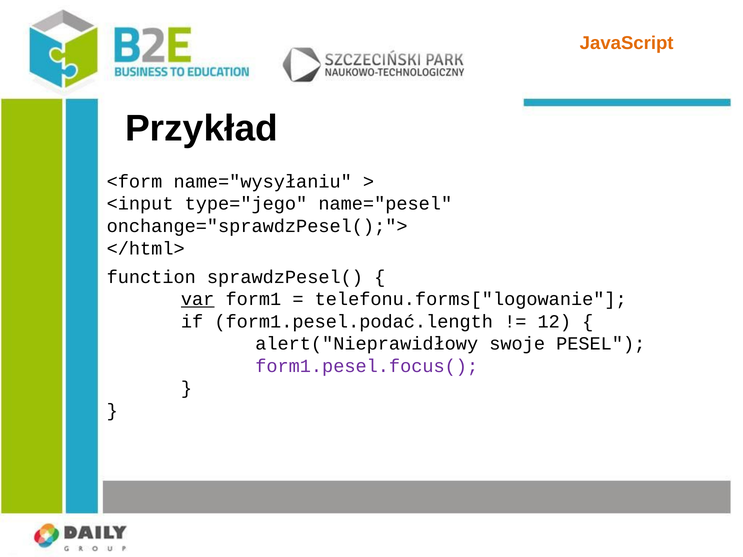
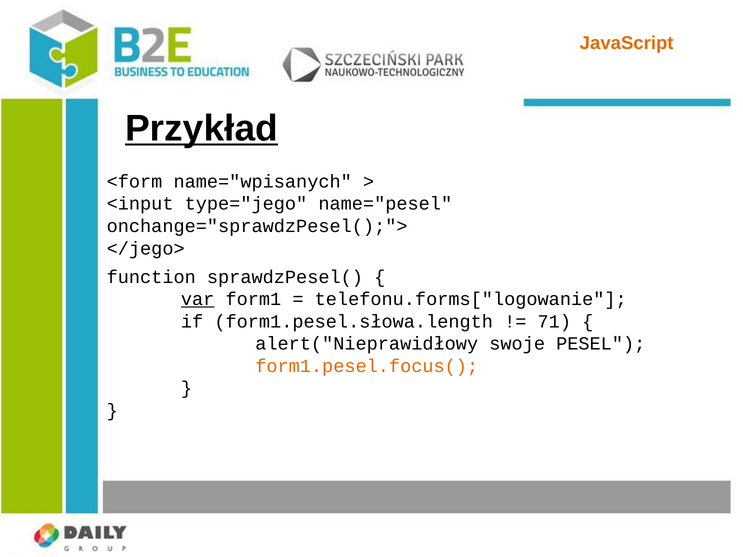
Przykład underline: none -> present (202, 128)
name="wysyłaniu: name="wysyłaniu -> name="wpisanych (263, 182)
</html>: </html> -> </jego> (146, 249)
form1.pesel.podać.length: form1.pesel.podać.length -> form1.pesel.słowa.length (354, 322)
12: 12 -> 71 (554, 322)
form1.pesel.focus( colour: purple -> orange (367, 366)
